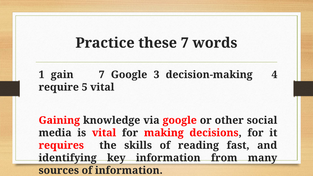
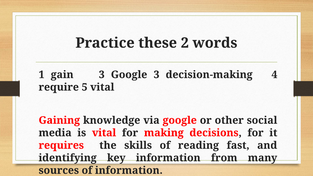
these 7: 7 -> 2 (185, 43)
gain 7: 7 -> 3 (102, 75)
